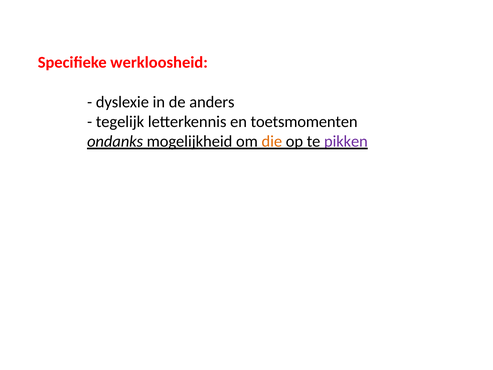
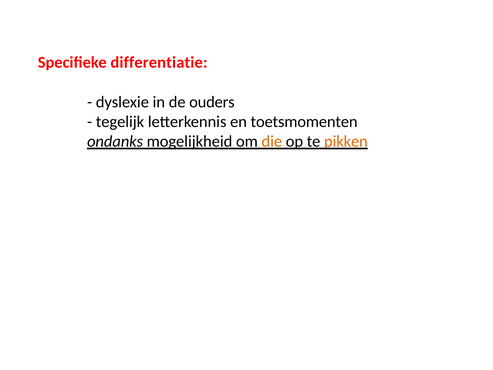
werkloosheid: werkloosheid -> differentiatie (159, 62)
anders: anders -> ouders (212, 102)
pikken colour: purple -> orange (346, 141)
